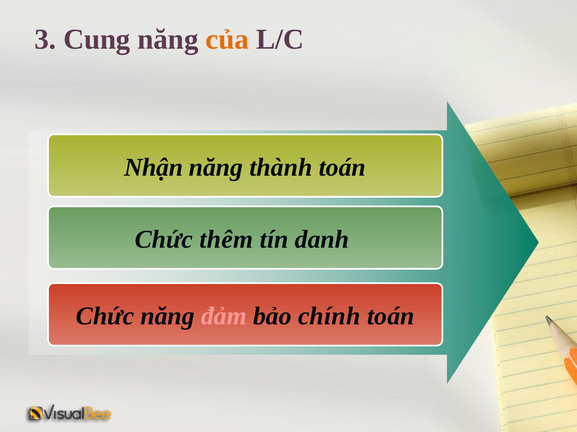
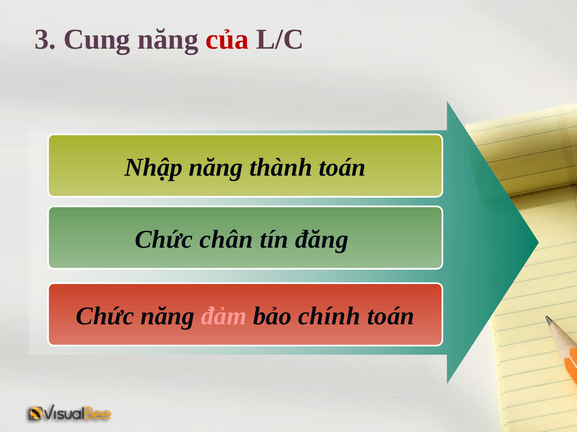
của colour: orange -> red (227, 39)
Nhận: Nhận -> Nhập (153, 168)
thêm: thêm -> chân (226, 240)
danh: danh -> đăng (322, 240)
